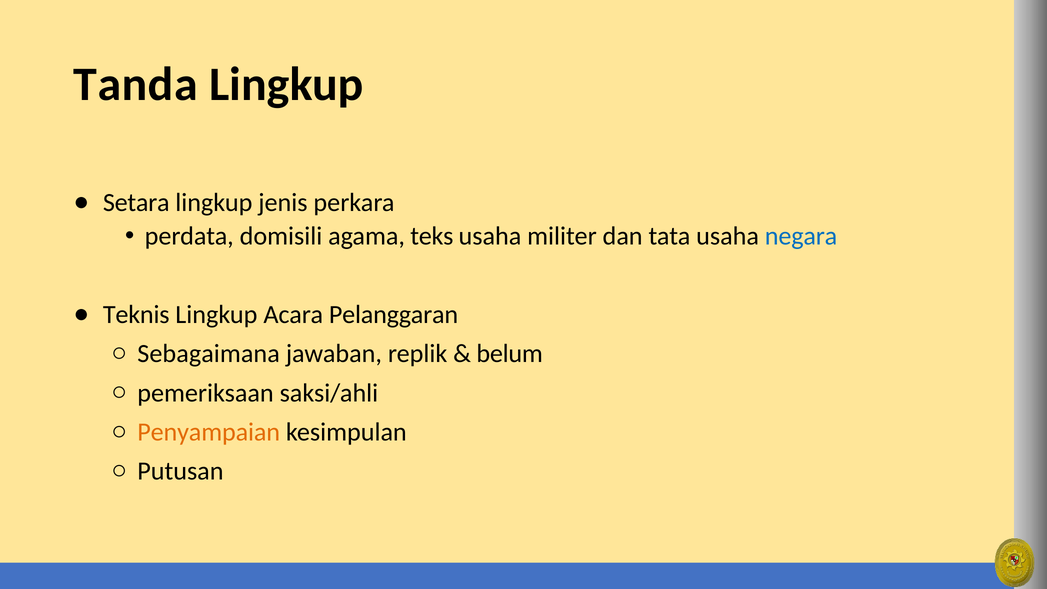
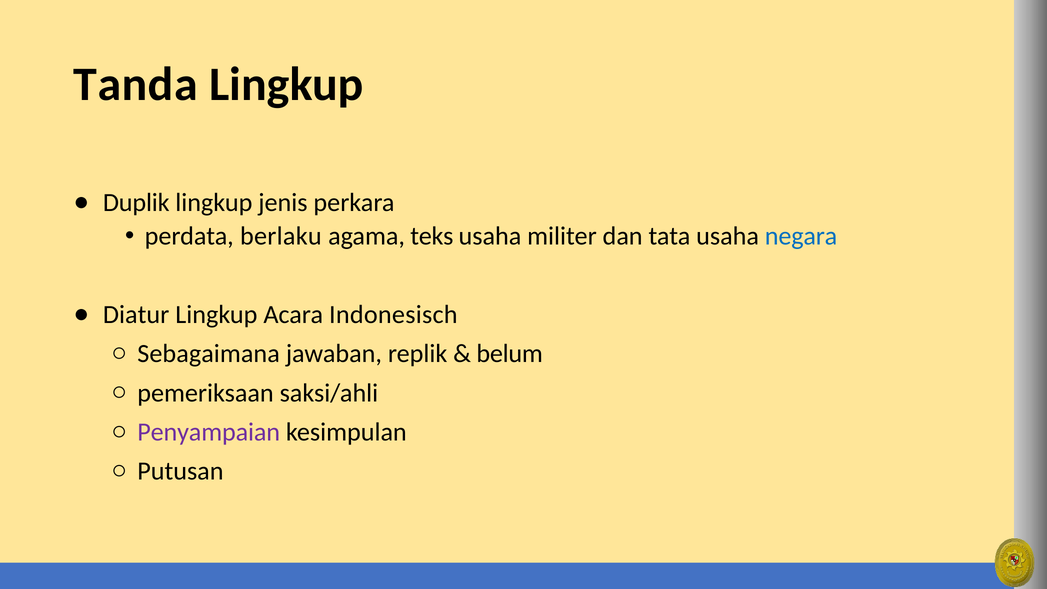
Setara: Setara -> Duplik (136, 202)
domisili: domisili -> berlaku (281, 236)
Teknis: Teknis -> Diatur (136, 314)
Pelanggaran: Pelanggaran -> Indonesisch (393, 314)
Penyampaian colour: orange -> purple (209, 432)
